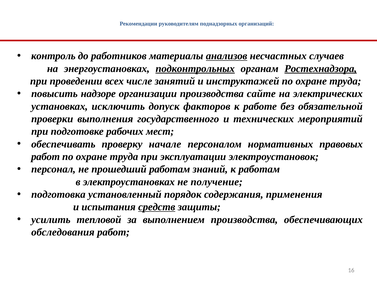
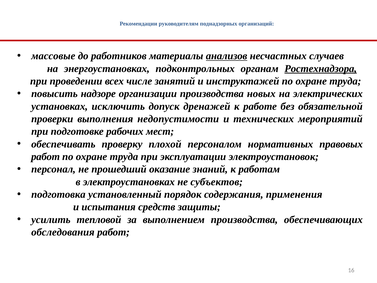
контроль: контроль -> массовые (53, 56)
подконтрольных underline: present -> none (195, 69)
сайте: сайте -> новых (261, 94)
факторов: факторов -> дренажей (207, 106)
государственного: государственного -> недопустимости (178, 119)
начале: начале -> плохой (165, 144)
прошедший работам: работам -> оказание (170, 169)
получение: получение -> субъектов (217, 182)
средств underline: present -> none (157, 207)
